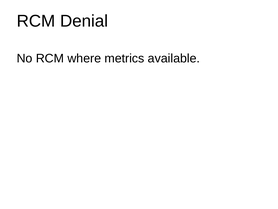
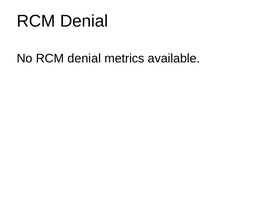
No RCM where: where -> denial (84, 58)
